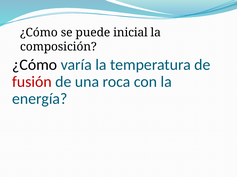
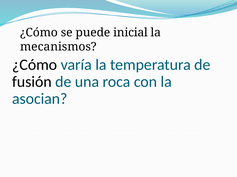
composición: composición -> mecanismos (58, 47)
fusión colour: red -> black (32, 82)
energía: energía -> asocian (40, 99)
